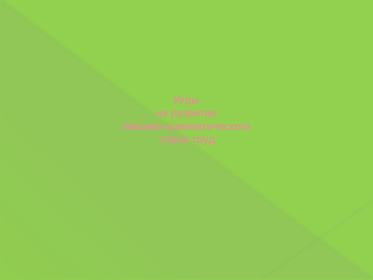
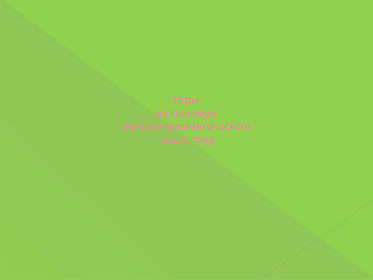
развития: развития -> минимум (194, 113)
